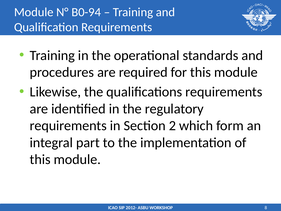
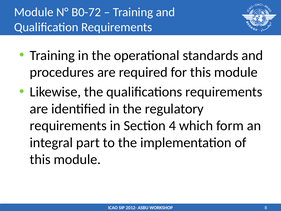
B0-94: B0-94 -> B0-72 (86, 12)
2: 2 -> 4 (172, 126)
